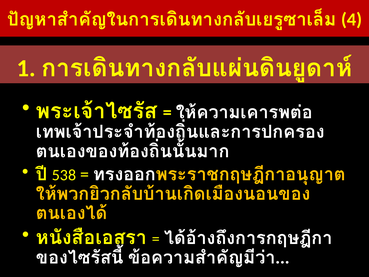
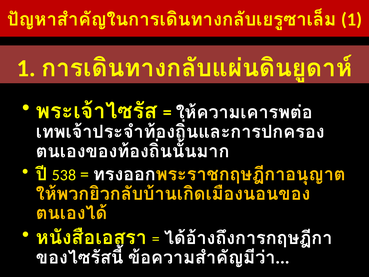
4: 4 -> 1 (352, 20)
